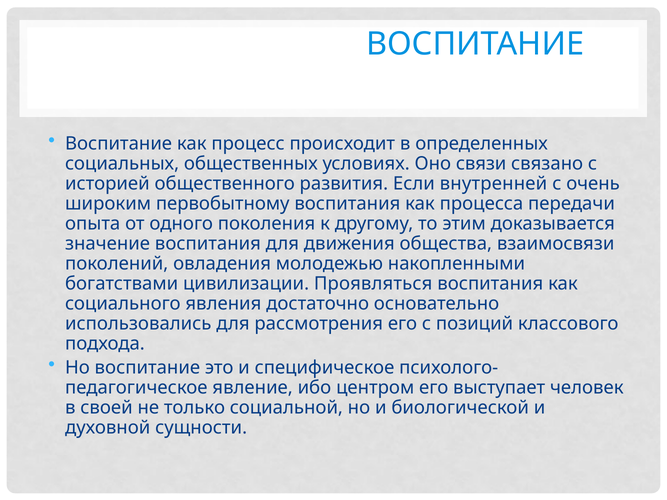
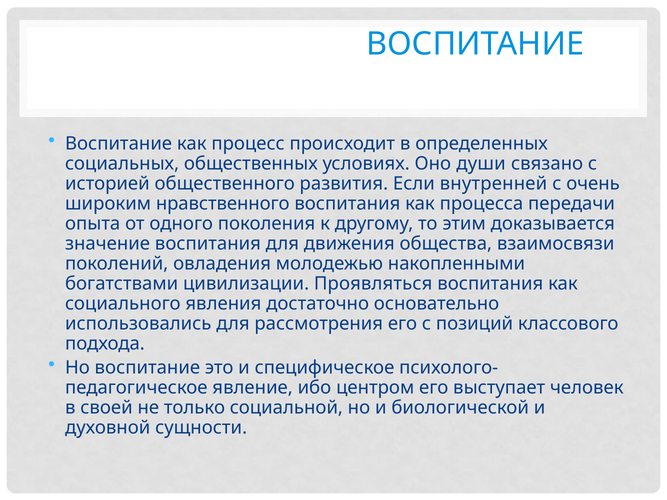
связи: связи -> души (481, 164)
первобытному: первобытному -> нравственного (223, 204)
